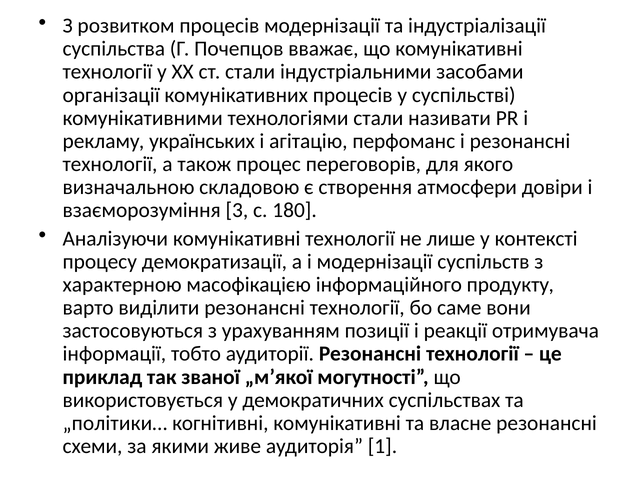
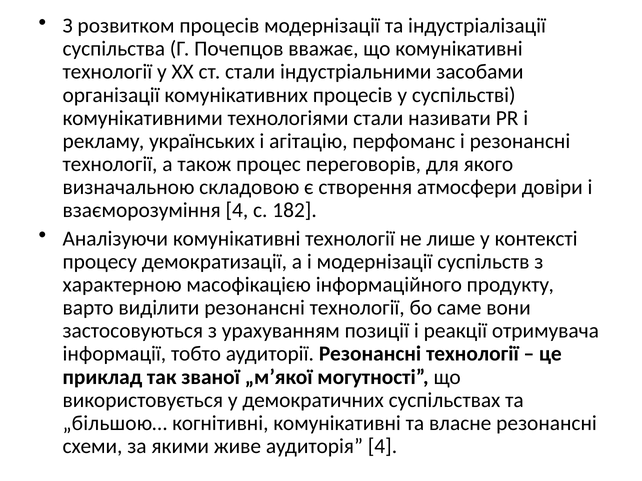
взаєморозуміння 3: 3 -> 4 (237, 211)
180: 180 -> 182 (295, 211)
„політики…: „політики… -> „більшою… (115, 424)
аудиторія 1: 1 -> 4 (382, 447)
